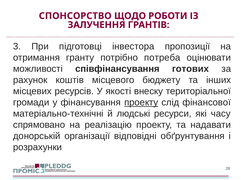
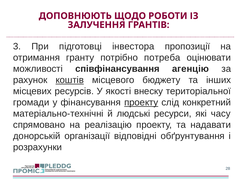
СПОНСОРСТВО: СПОНСОРСТВО -> ДОПОВНЮЮТЬ (75, 16)
готових: готових -> агенцію (190, 69)
коштів underline: none -> present (70, 80)
фінансової: фінансової -> конкретний (207, 103)
